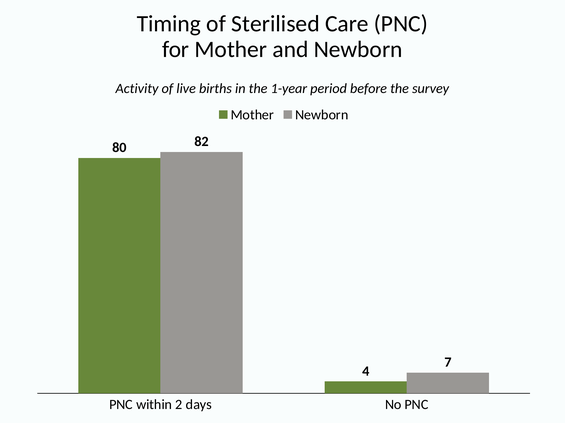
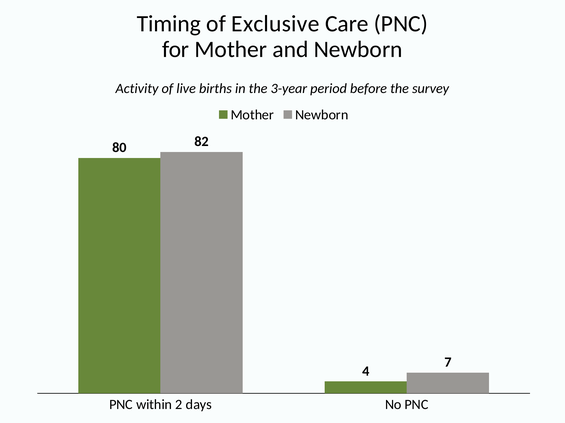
Sterilised: Sterilised -> Exclusive (275, 24)
1-year: 1-year -> 3-year (289, 89)
